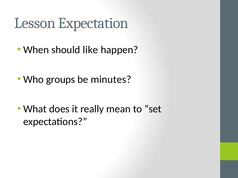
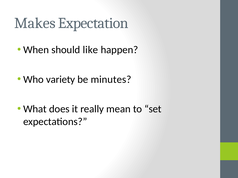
Lesson: Lesson -> Makes (35, 23)
groups: groups -> variety (61, 80)
